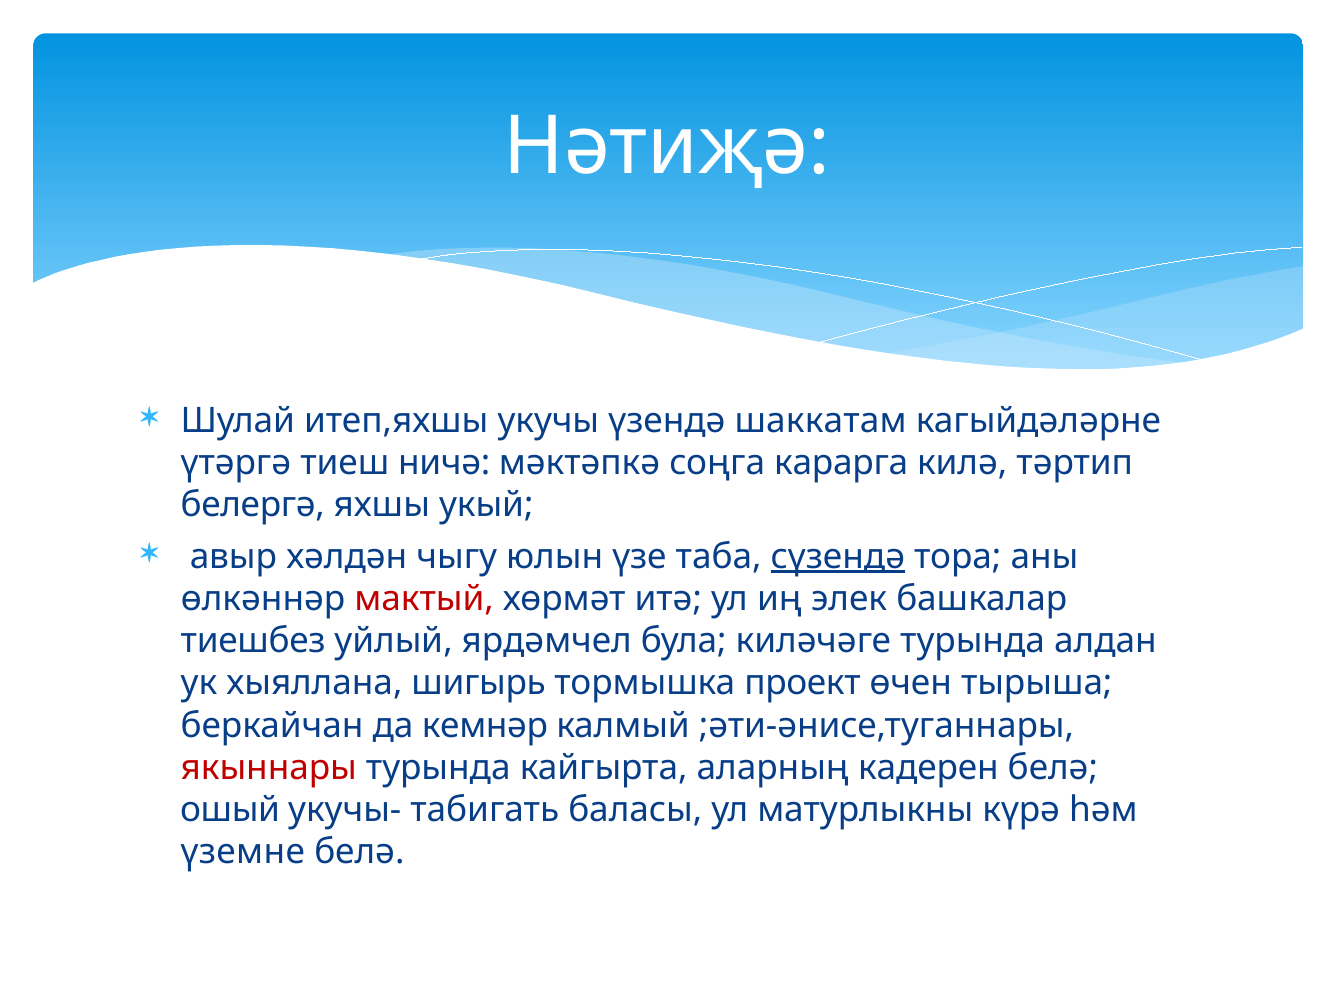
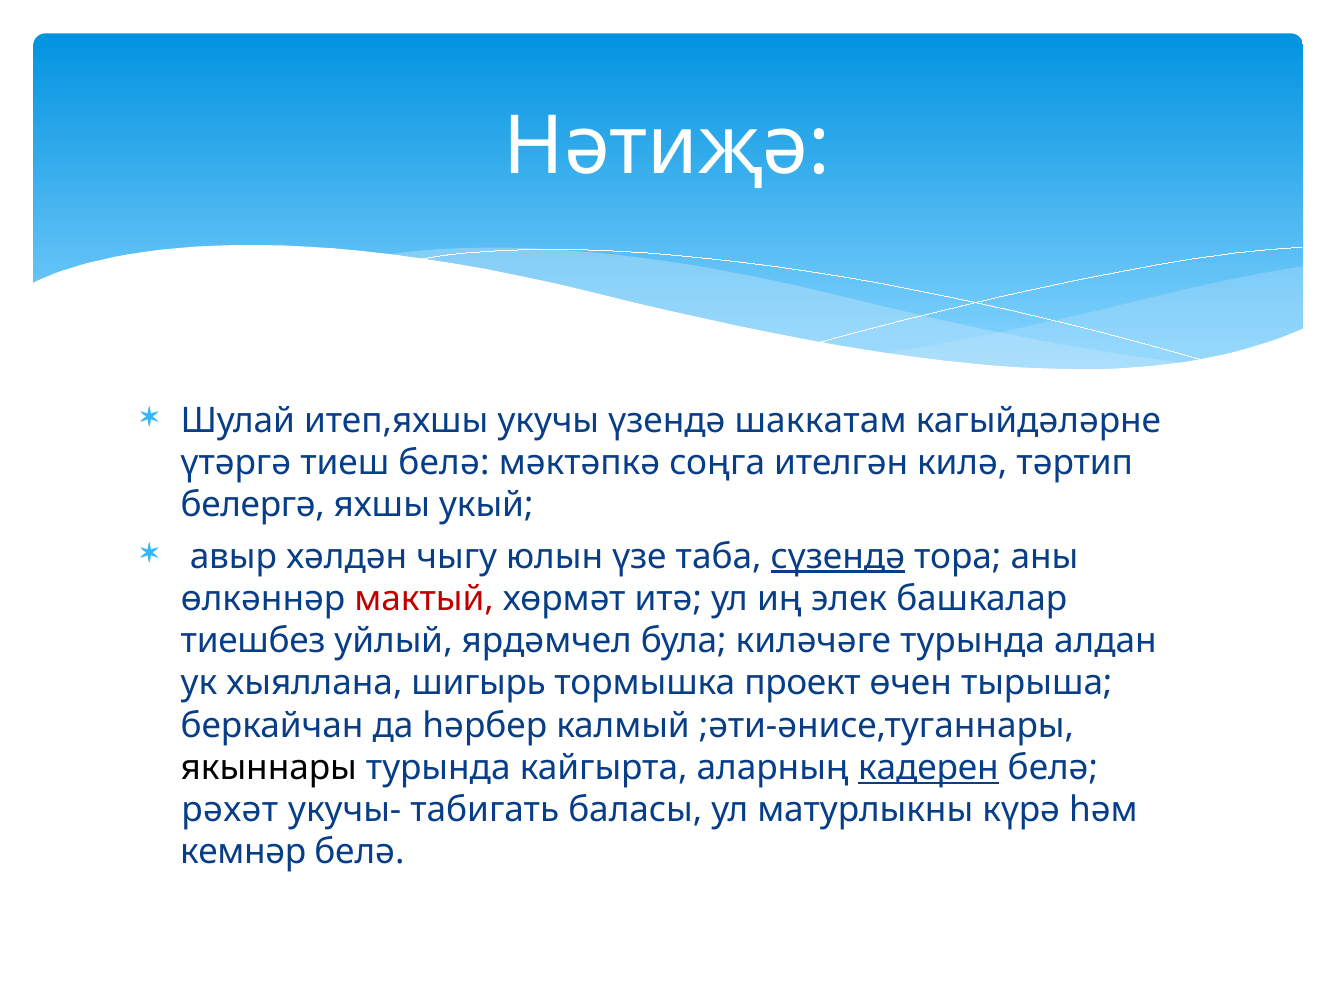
тиеш ничә: ничә -> белә (444, 463)
карарга: карарга -> ителгән (841, 463)
кемнәр: кемнәр -> һәрбер (485, 726)
якыннары colour: red -> black (269, 768)
кадерен underline: none -> present (928, 768)
ошый: ошый -> рәхәт (230, 810)
үземне: үземне -> кемнәр (243, 852)
